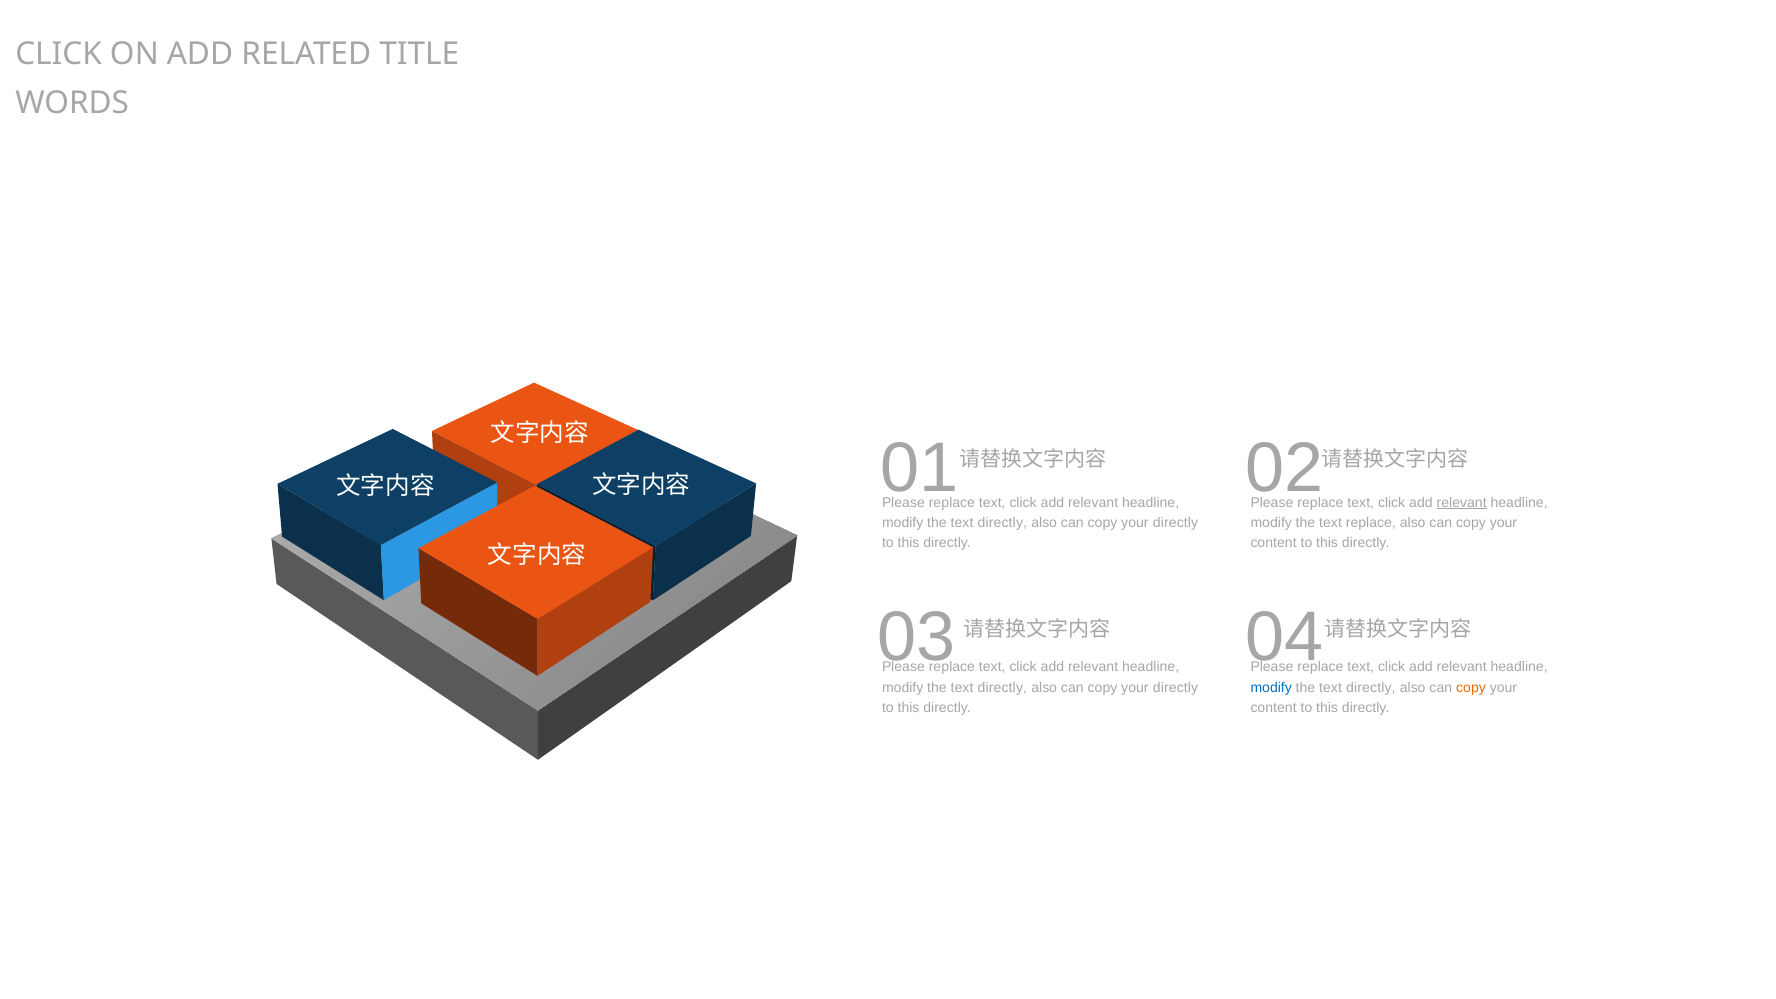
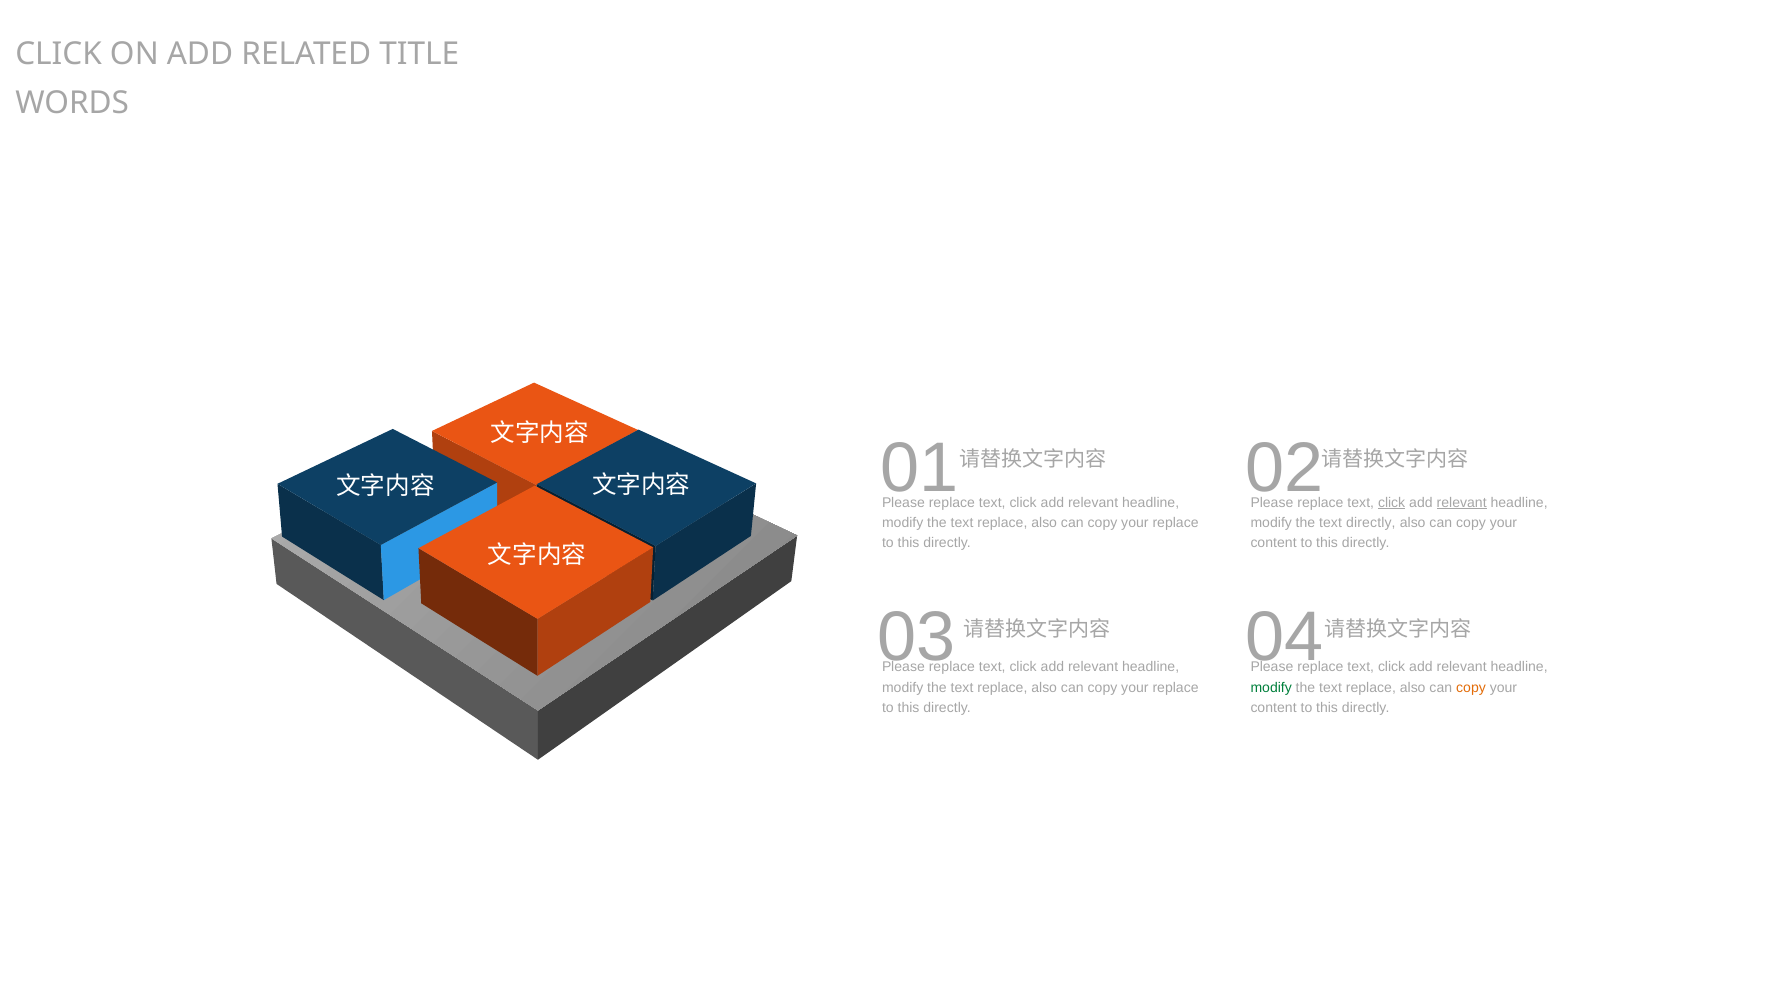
click underline: none -> present (1392, 502)
directly: directly -> replace (1002, 523)
directly: directly -> replace (1176, 523)
text replace: replace -> directly (1371, 523)
directly: directly -> replace (1002, 687)
directly: directly -> replace (1176, 687)
modify colour: blue -> green (1271, 687)
directly: directly -> replace (1371, 687)
